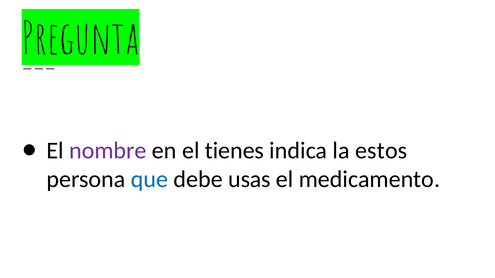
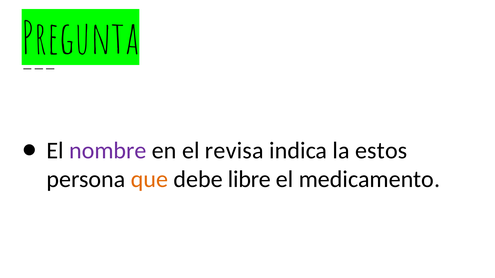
tienes: tienes -> revisa (234, 151)
que colour: blue -> orange (149, 180)
usas: usas -> libre (249, 180)
